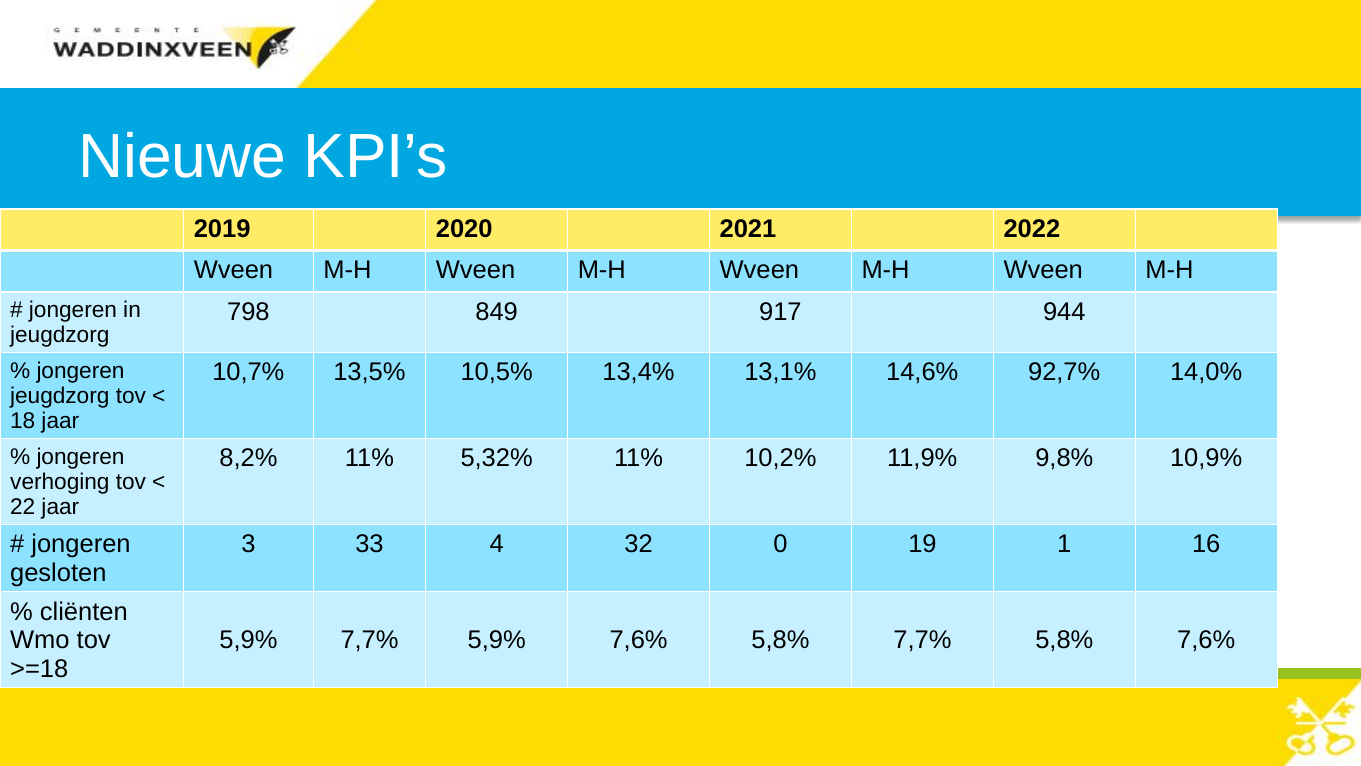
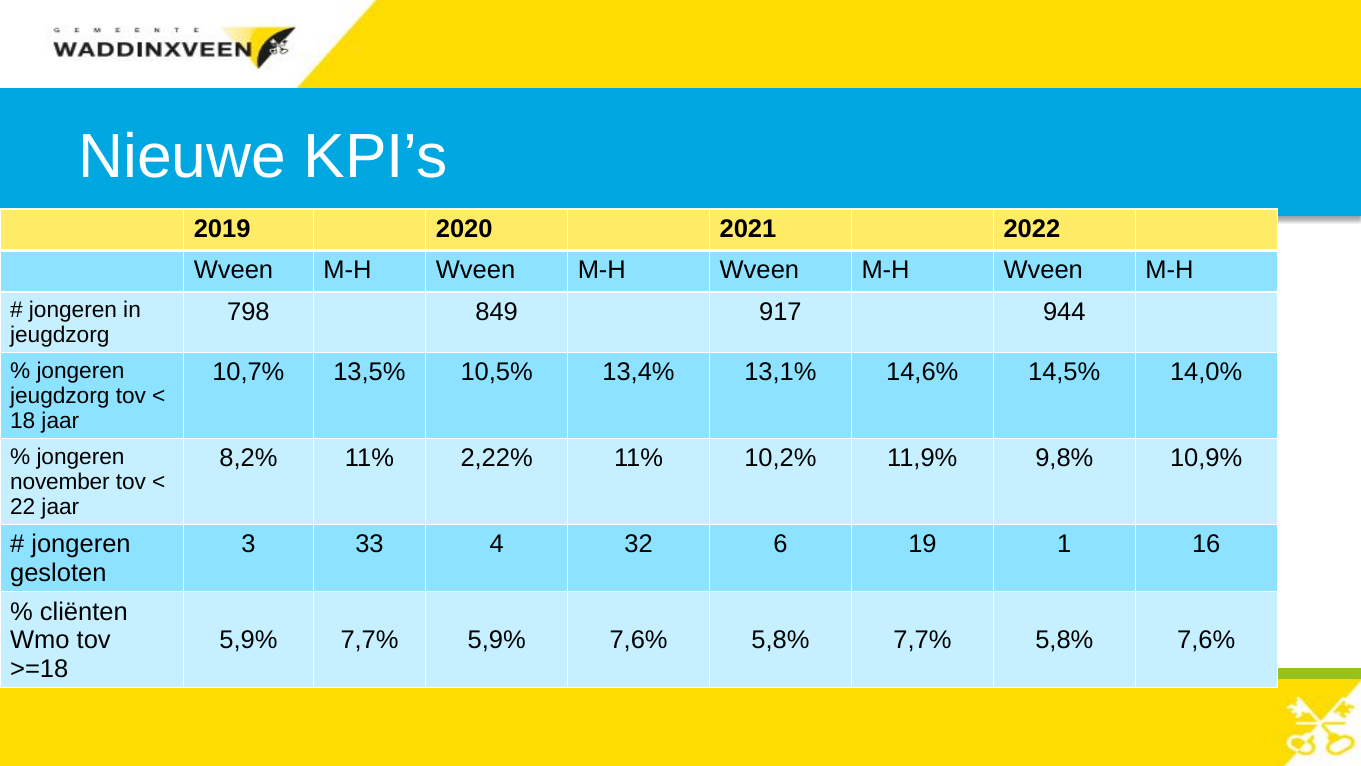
92,7%: 92,7% -> 14,5% (1064, 372)
5,32%: 5,32% -> 2,22% (497, 458)
verhoging: verhoging -> november (60, 481)
0: 0 -> 6 (781, 544)
